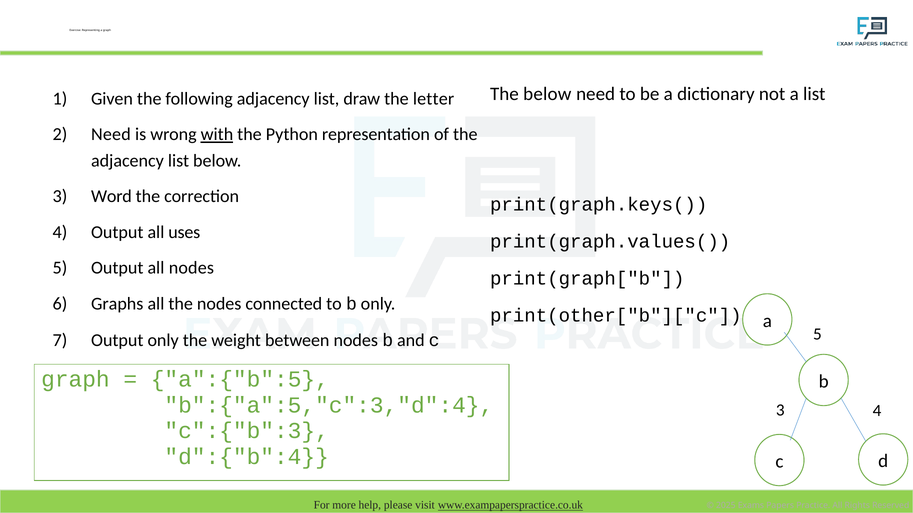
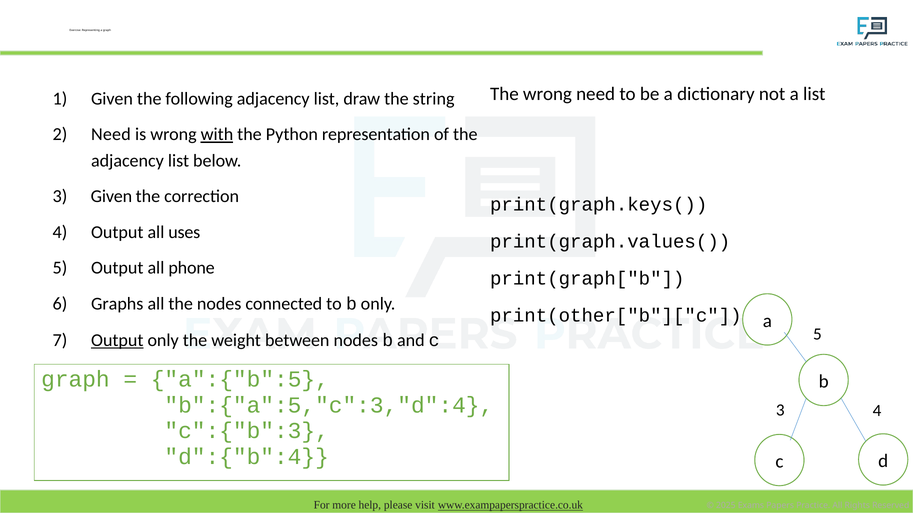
The below: below -> wrong (547, 94)
letter: letter -> string (434, 99)
3 Word: Word -> Given (111, 197)
all nodes: nodes -> phone (192, 268)
Output underline: none -> present (117, 341)
